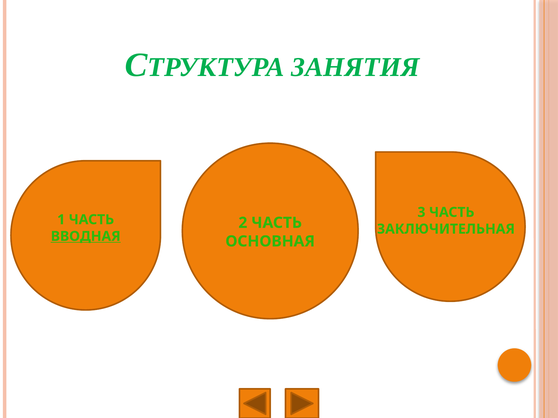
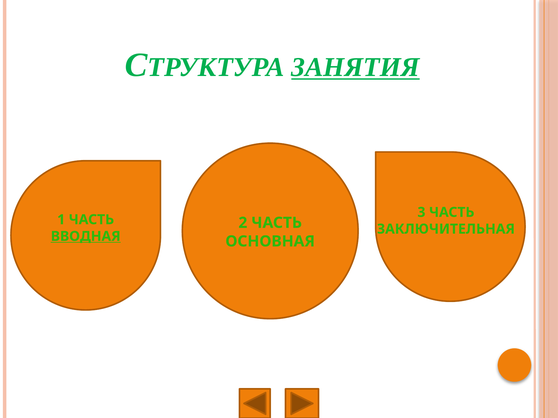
ЗАНЯТИЯ underline: none -> present (355, 67)
